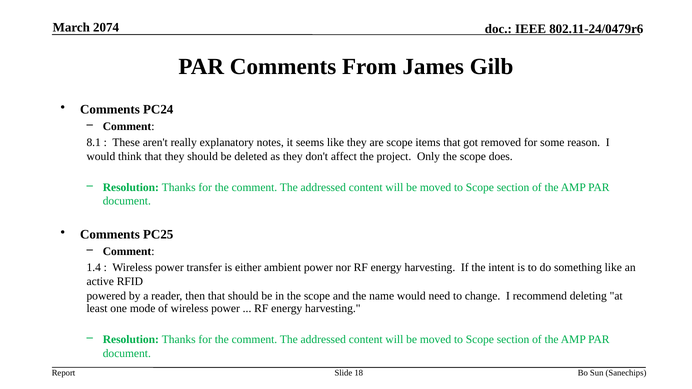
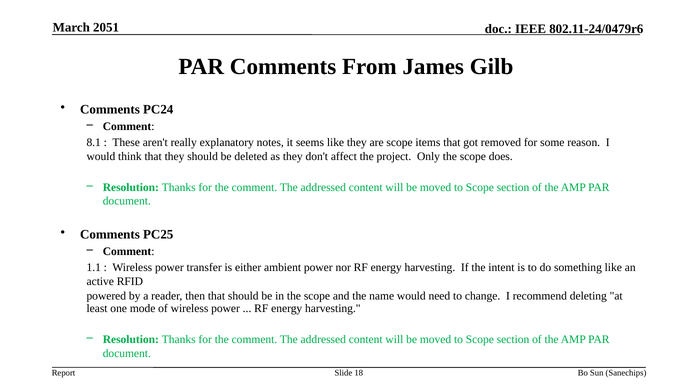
2074: 2074 -> 2051 (106, 28)
1.4: 1.4 -> 1.1 (94, 268)
